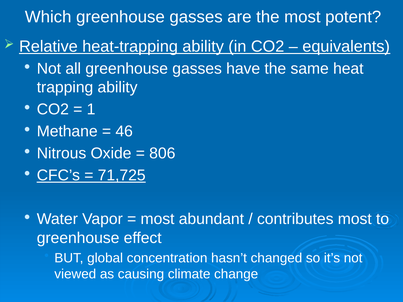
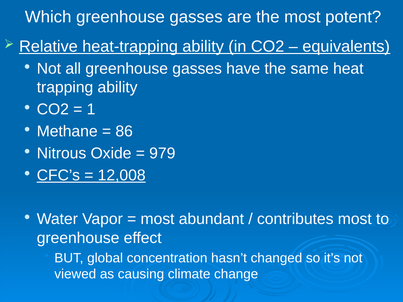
46: 46 -> 86 (124, 131)
806: 806 -> 979 (162, 153)
71,725: 71,725 -> 12,008 (122, 175)
